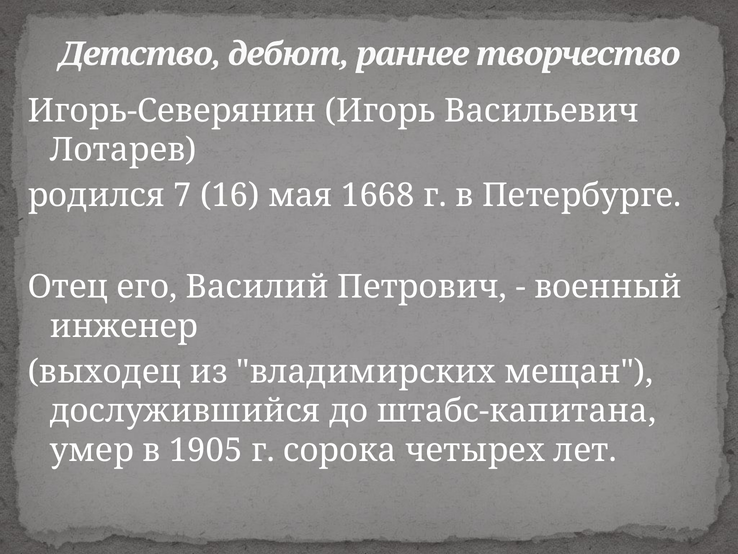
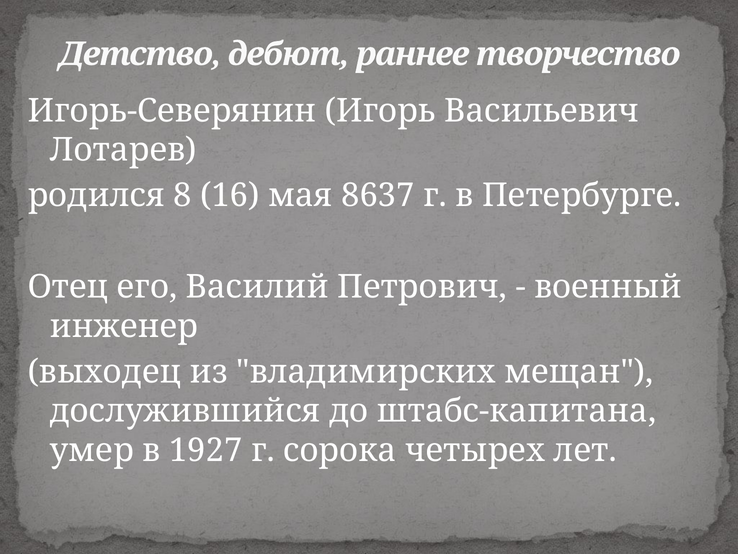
7: 7 -> 8 (182, 195)
1668: 1668 -> 8637 (378, 195)
1905: 1905 -> 1927 (206, 450)
